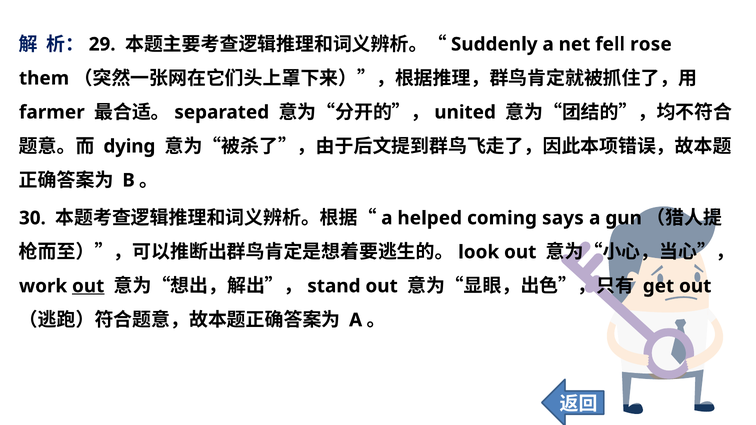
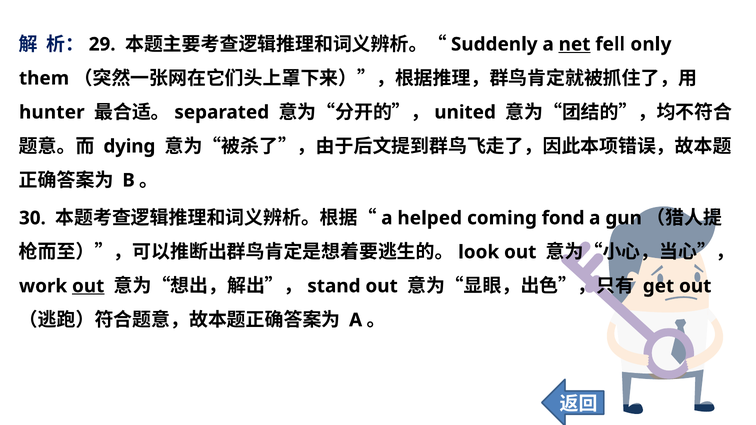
net underline: none -> present (575, 44)
rose: rose -> only (651, 44)
farmer: farmer -> hunter (52, 112)
says: says -> fond (563, 218)
